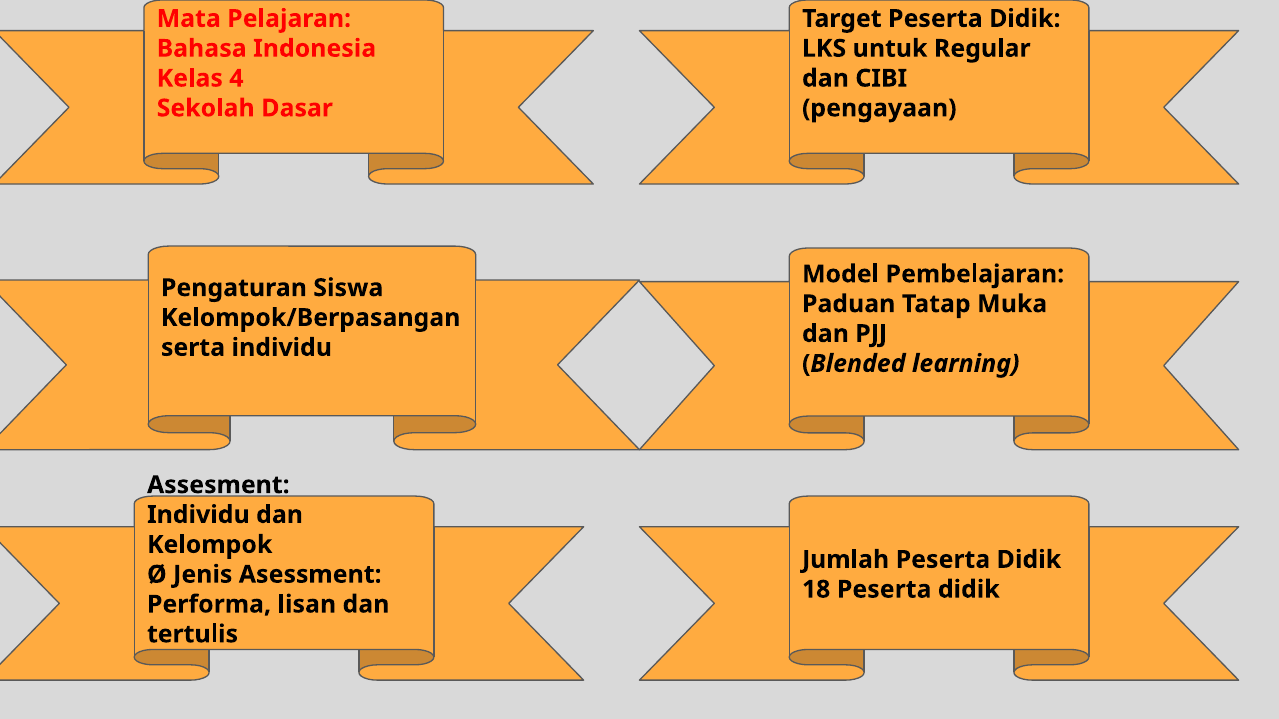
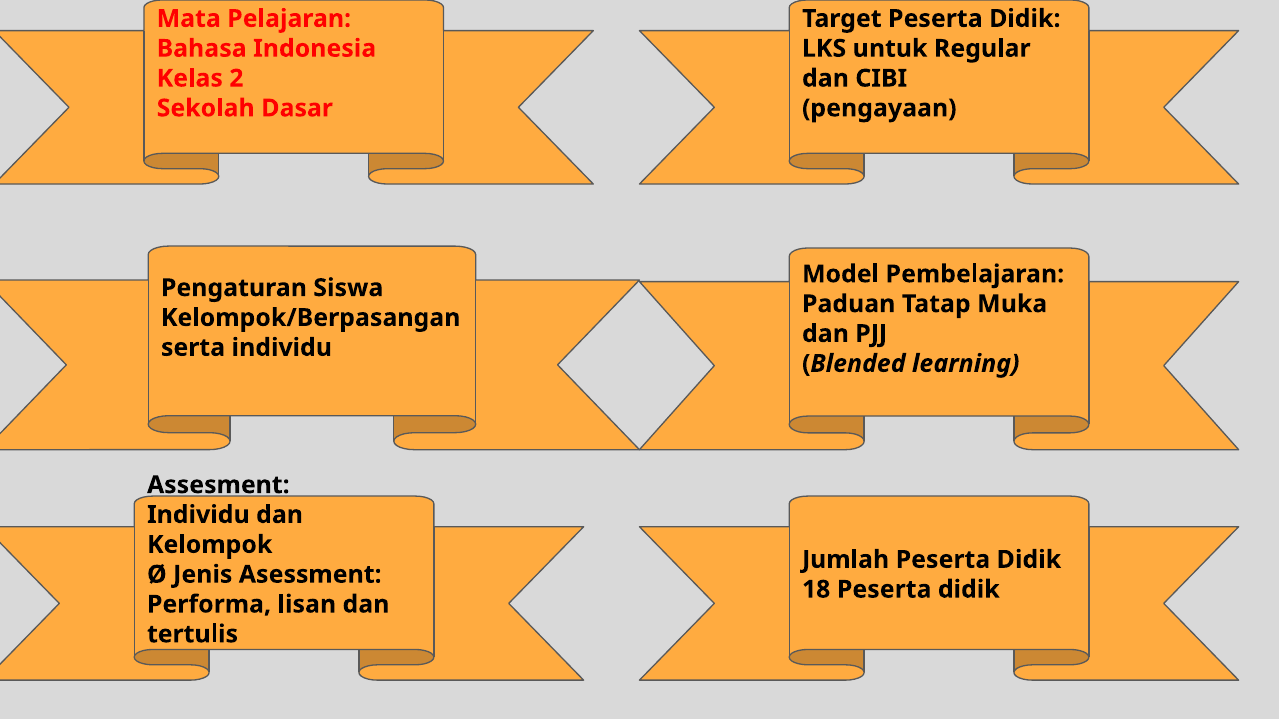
4: 4 -> 2 (236, 78)
